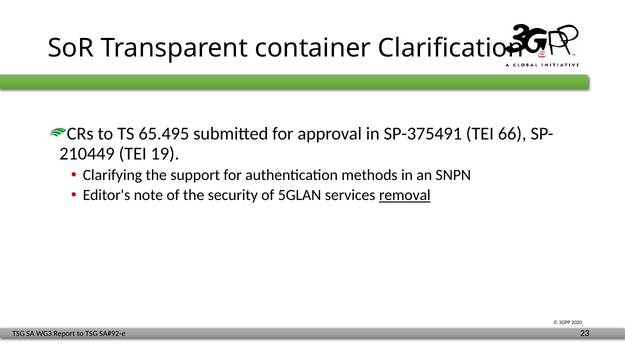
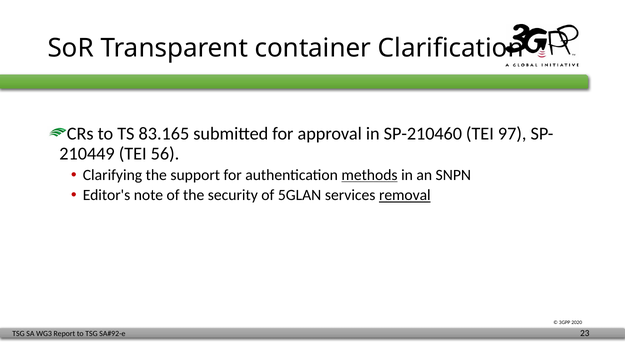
65.495: 65.495 -> 83.165 (164, 134)
SP-375491: SP-375491 -> SP-210460 (423, 134)
66: 66 -> 97 (512, 134)
19: 19 -> 56 (165, 154)
methods underline: none -> present (370, 175)
